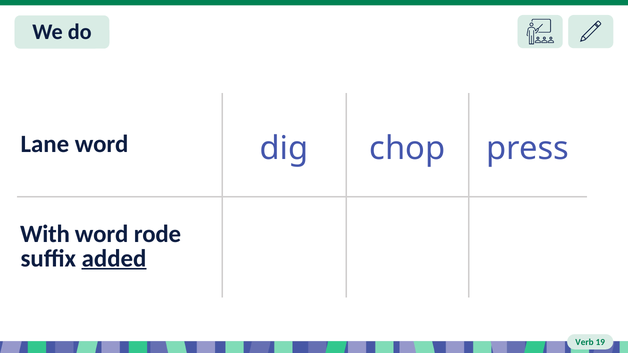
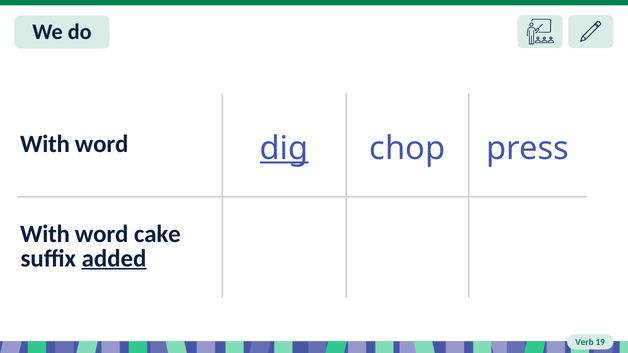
Lane: Lane -> With (45, 144)
dig underline: none -> present (284, 149)
rode: rode -> cake (157, 234)
